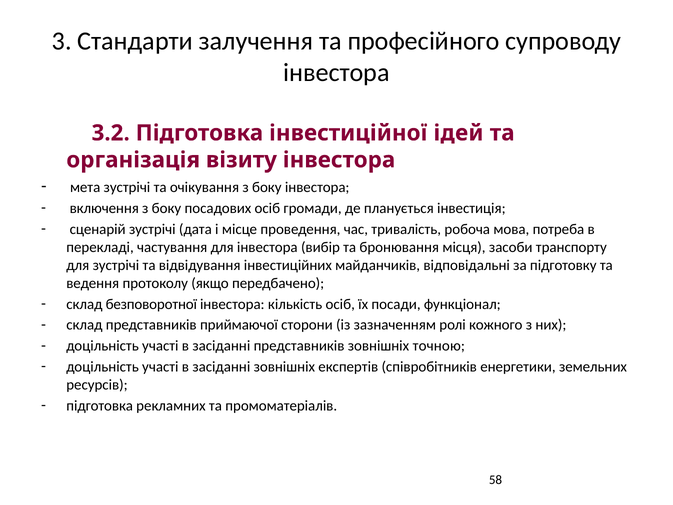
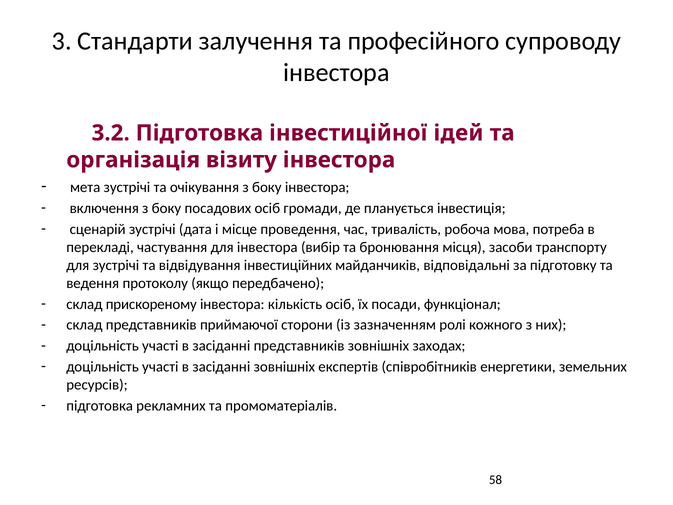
безповоротної: безповоротної -> прискореному (151, 304)
точною: точною -> заходах (439, 346)
